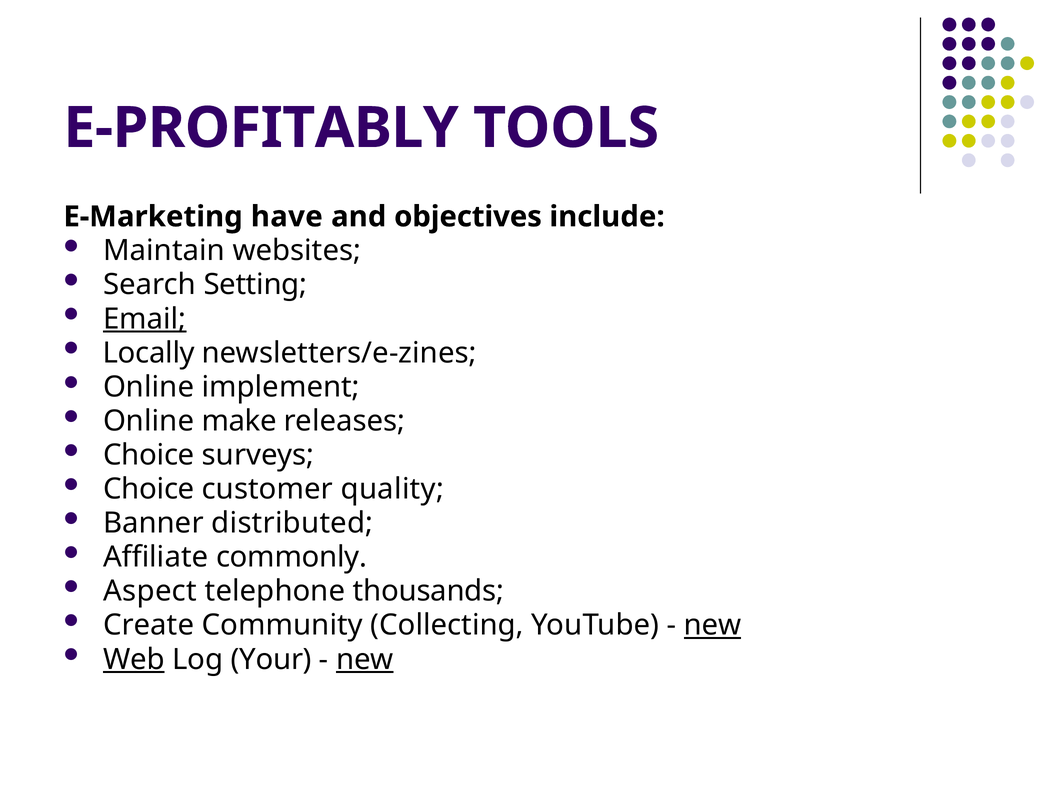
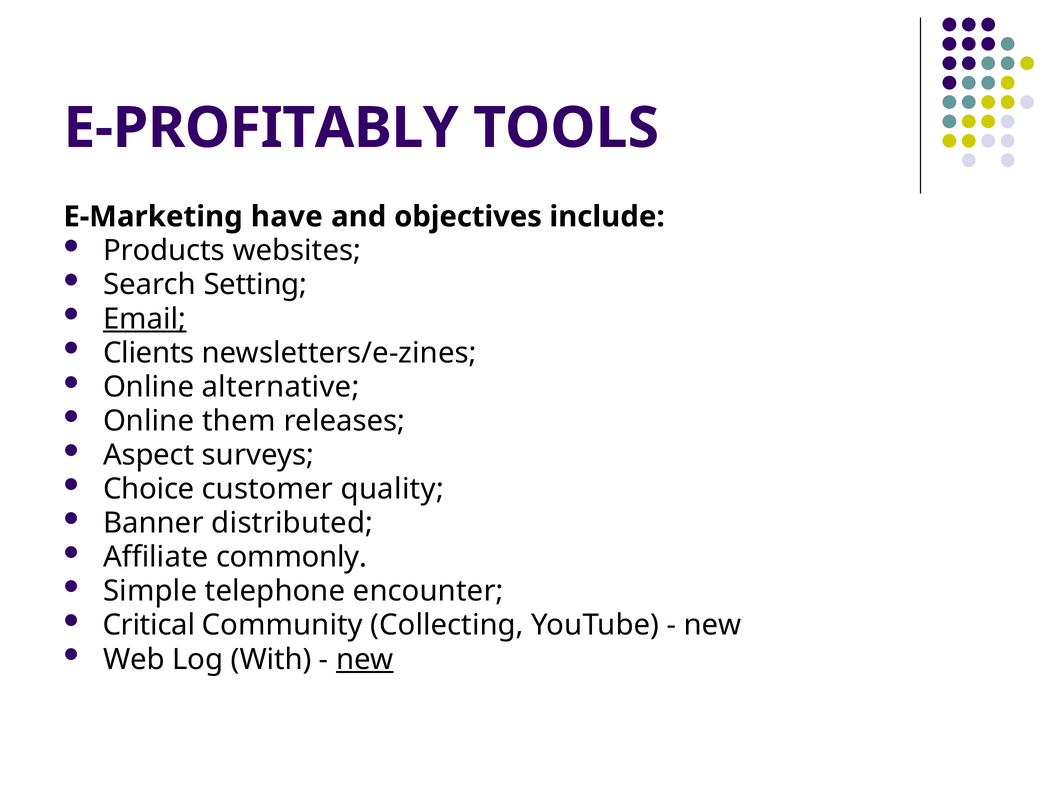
Maintain: Maintain -> Products (164, 251)
Locally: Locally -> Clients (149, 353)
implement: implement -> alternative (281, 387)
make: make -> them (239, 421)
Choice: Choice -> Aspect (149, 455)
Aspect: Aspect -> Simple (150, 592)
thousands: thousands -> encounter (428, 592)
Create: Create -> Critical (149, 626)
new underline: present -> none (713, 626)
Web underline: present -> none (134, 660)
Your: Your -> With (271, 660)
